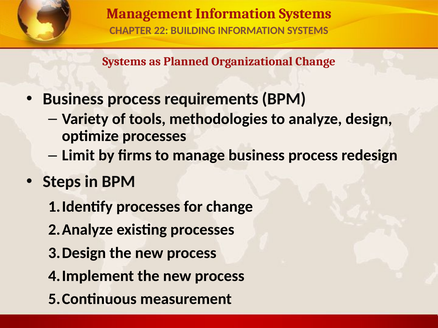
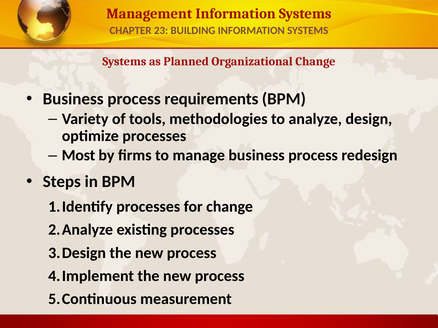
22: 22 -> 23 (161, 30)
Limit: Limit -> Most (78, 156)
